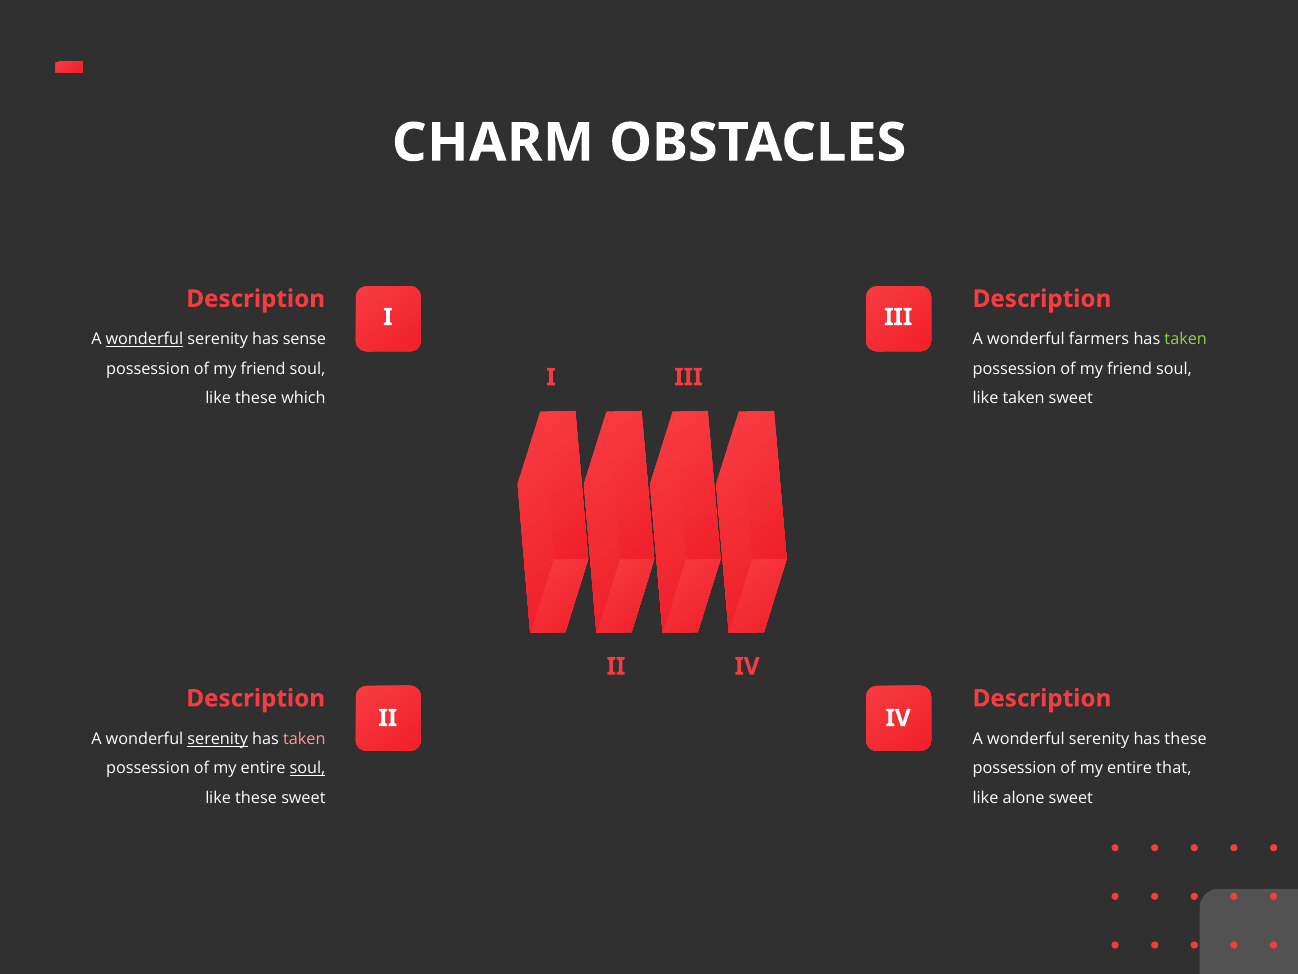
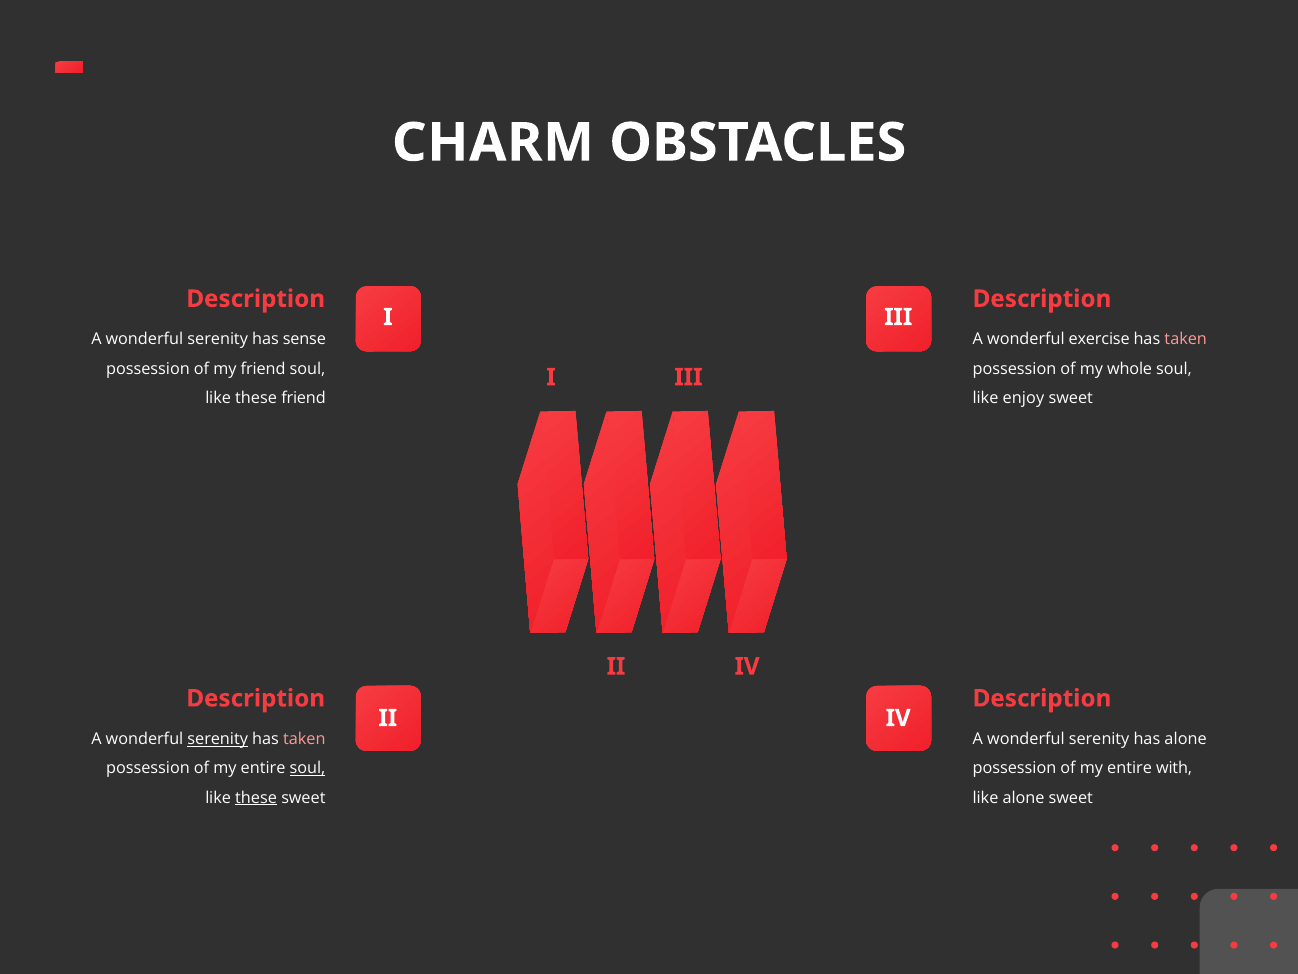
wonderful underline: present -> none (144, 339)
farmers: farmers -> exercise (1099, 339)
taken colour: light green -> pink (1186, 339)
friend: friend -> whole (1130, 369)
these which: which -> friend (303, 398)
like taken: taken -> enjoy (1023, 398)
has these: these -> alone (1186, 739)
that: that -> with (1174, 768)
these underline: none -> present (256, 797)
